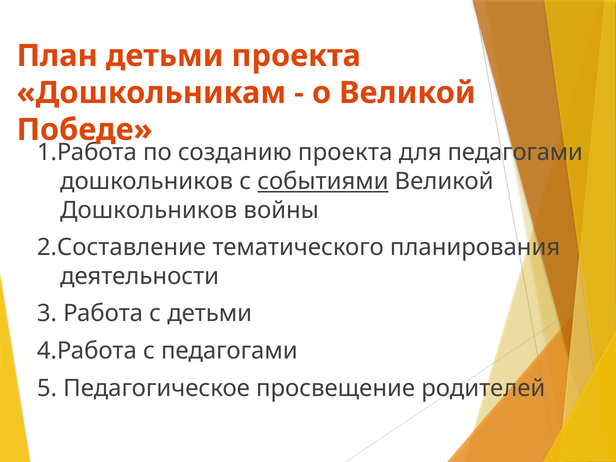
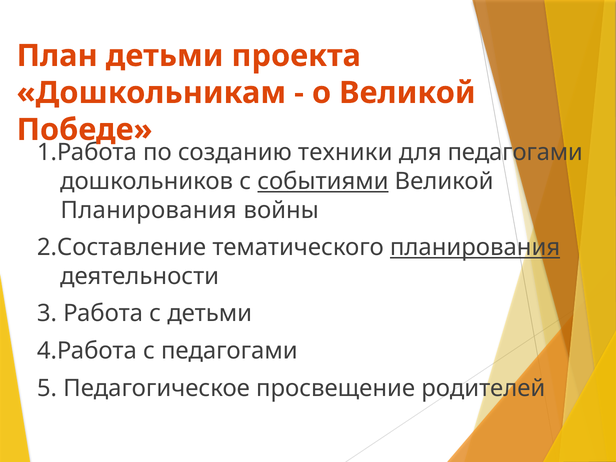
созданию проекта: проекта -> техники (345, 153)
Дошкольников: Дошкольников -> Планирования (149, 210)
планирования underline: none -> present (475, 247)
